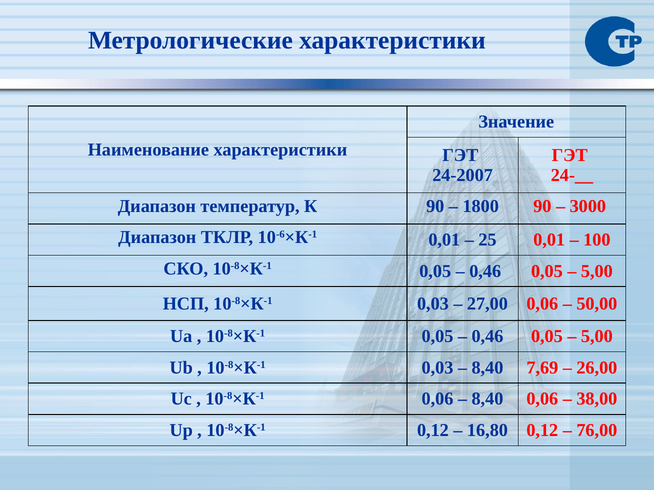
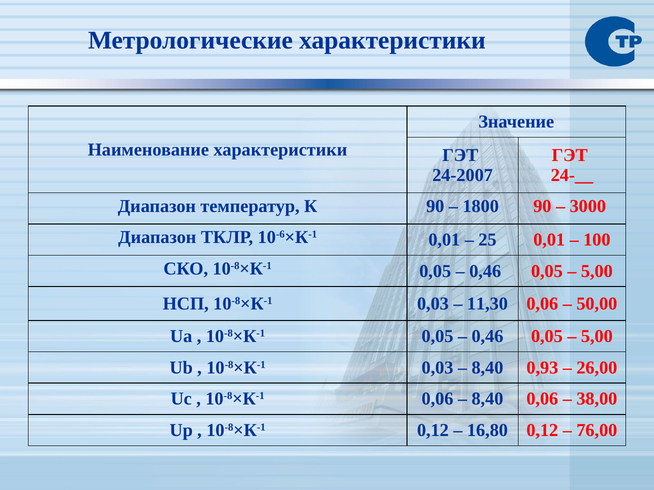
27,00: 27,00 -> 11,30 (487, 304)
7,69: 7,69 -> 0,93 (542, 368)
